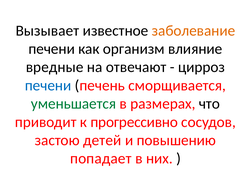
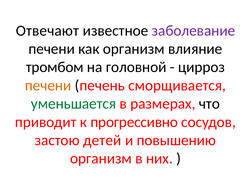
Вызывает: Вызывает -> Отвечают (47, 31)
заболевание colour: orange -> purple (193, 31)
вредные: вредные -> тромбом (55, 67)
отвечают: отвечают -> головной (136, 67)
печени colour: blue -> orange (48, 85)
попадает: попадает -> организм (101, 158)
